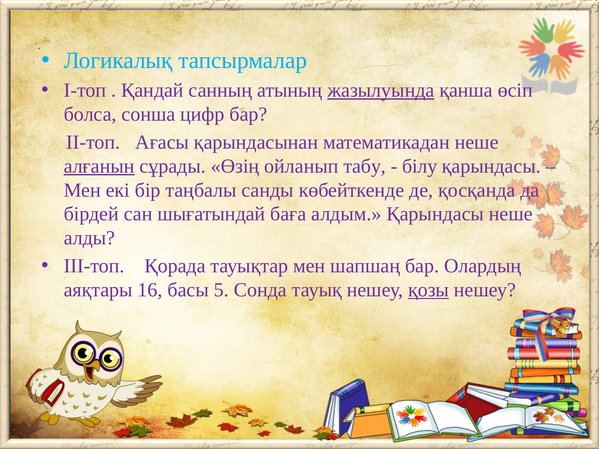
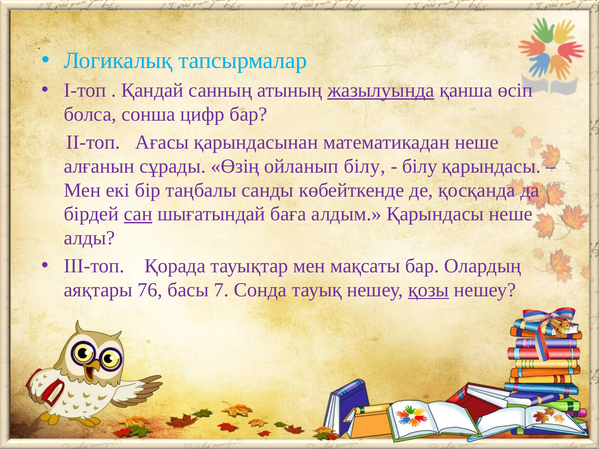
алғанын underline: present -> none (99, 166)
ойланып табу: табу -> білу (365, 166)
сан underline: none -> present (138, 214)
шапшаң: шапшаң -> мақсаты (365, 266)
16: 16 -> 76 (150, 290)
5: 5 -> 7 (221, 290)
